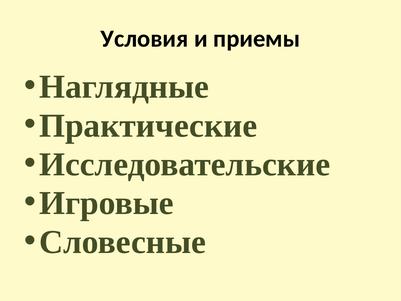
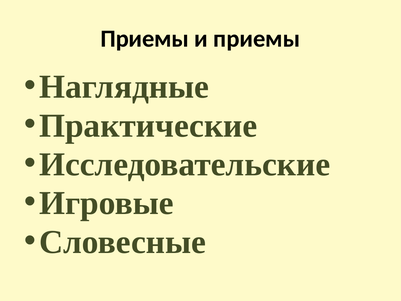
Условия: Условия -> Приемы (145, 39)
